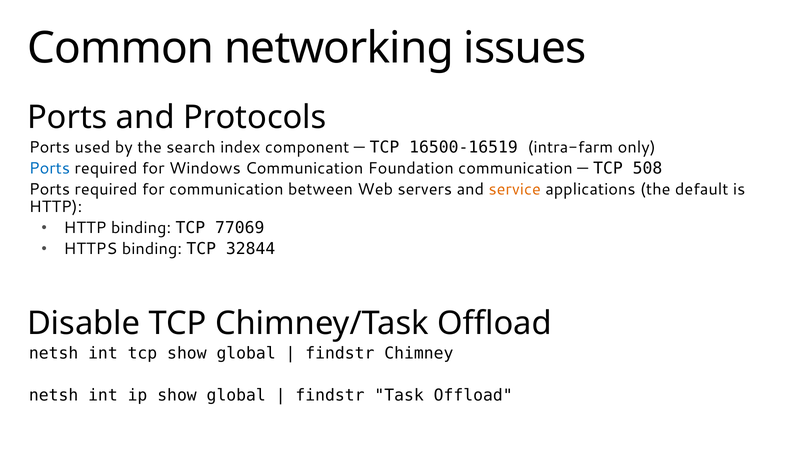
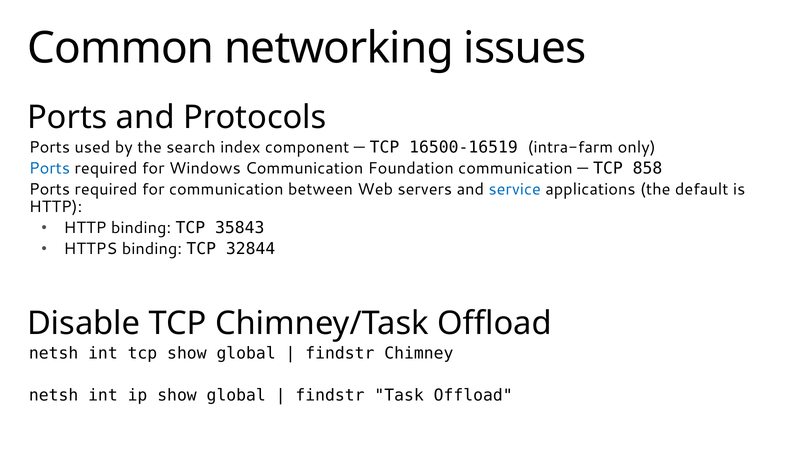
508: 508 -> 858 (648, 169)
service colour: orange -> blue (515, 190)
77069: 77069 -> 35843 (240, 228)
